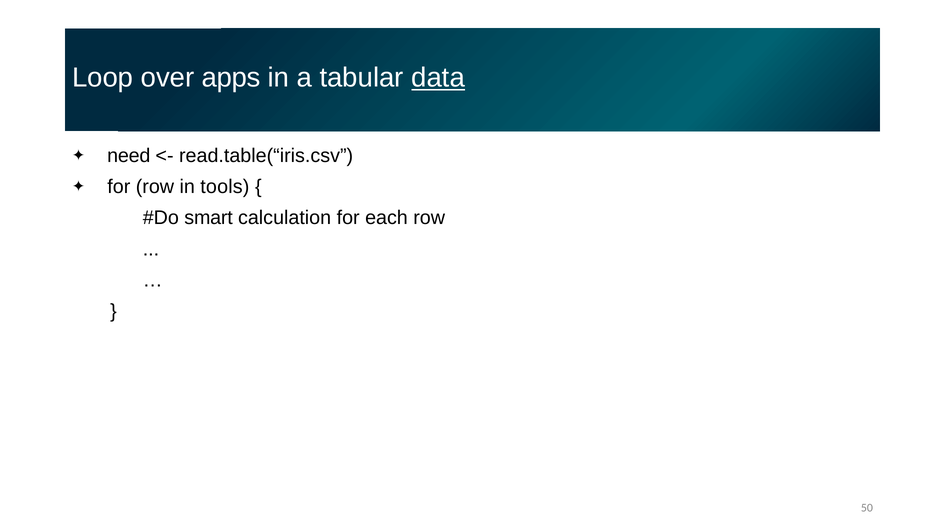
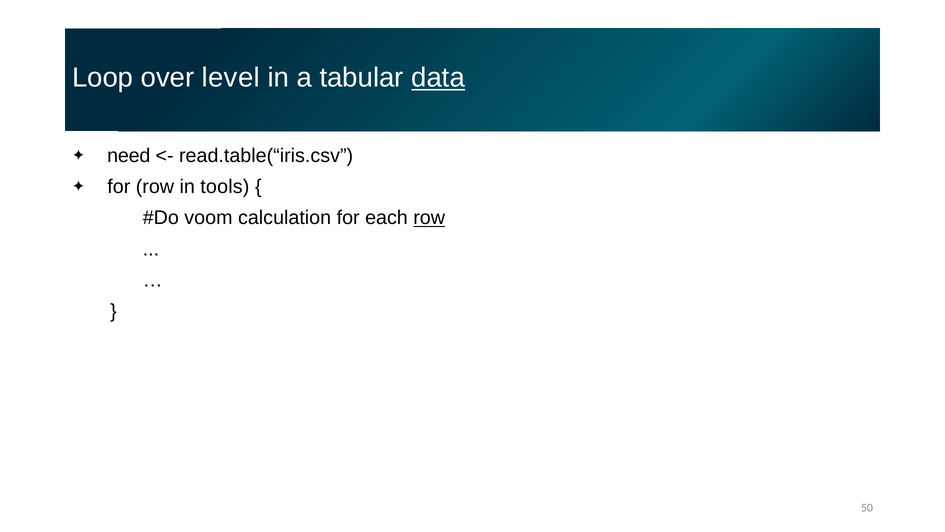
apps: apps -> level (231, 78)
smart: smart -> voom (208, 218)
row underline: none -> present (429, 218)
